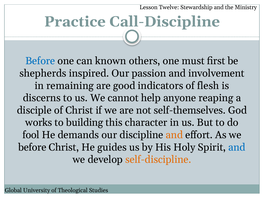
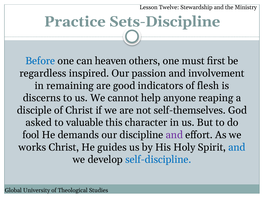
Call-Discipline: Call-Discipline -> Sets-Discipline (165, 22)
known: known -> heaven (111, 61)
shepherds: shepherds -> regardless (43, 73)
works: works -> asked (39, 123)
building: building -> valuable (85, 123)
and colour: orange -> purple (174, 135)
before: before -> works (32, 147)
self-discipline colour: orange -> blue (158, 160)
